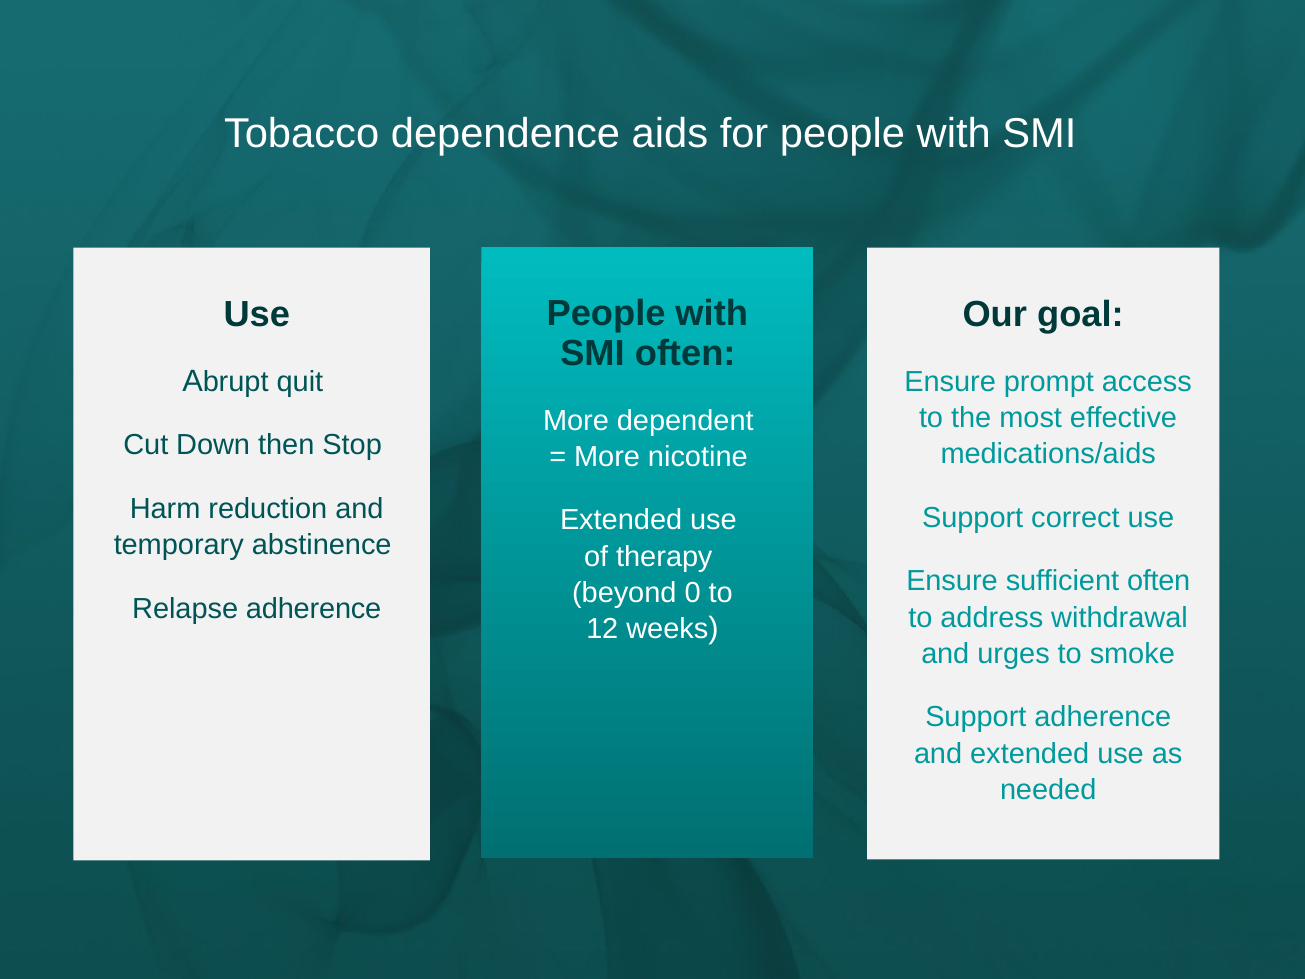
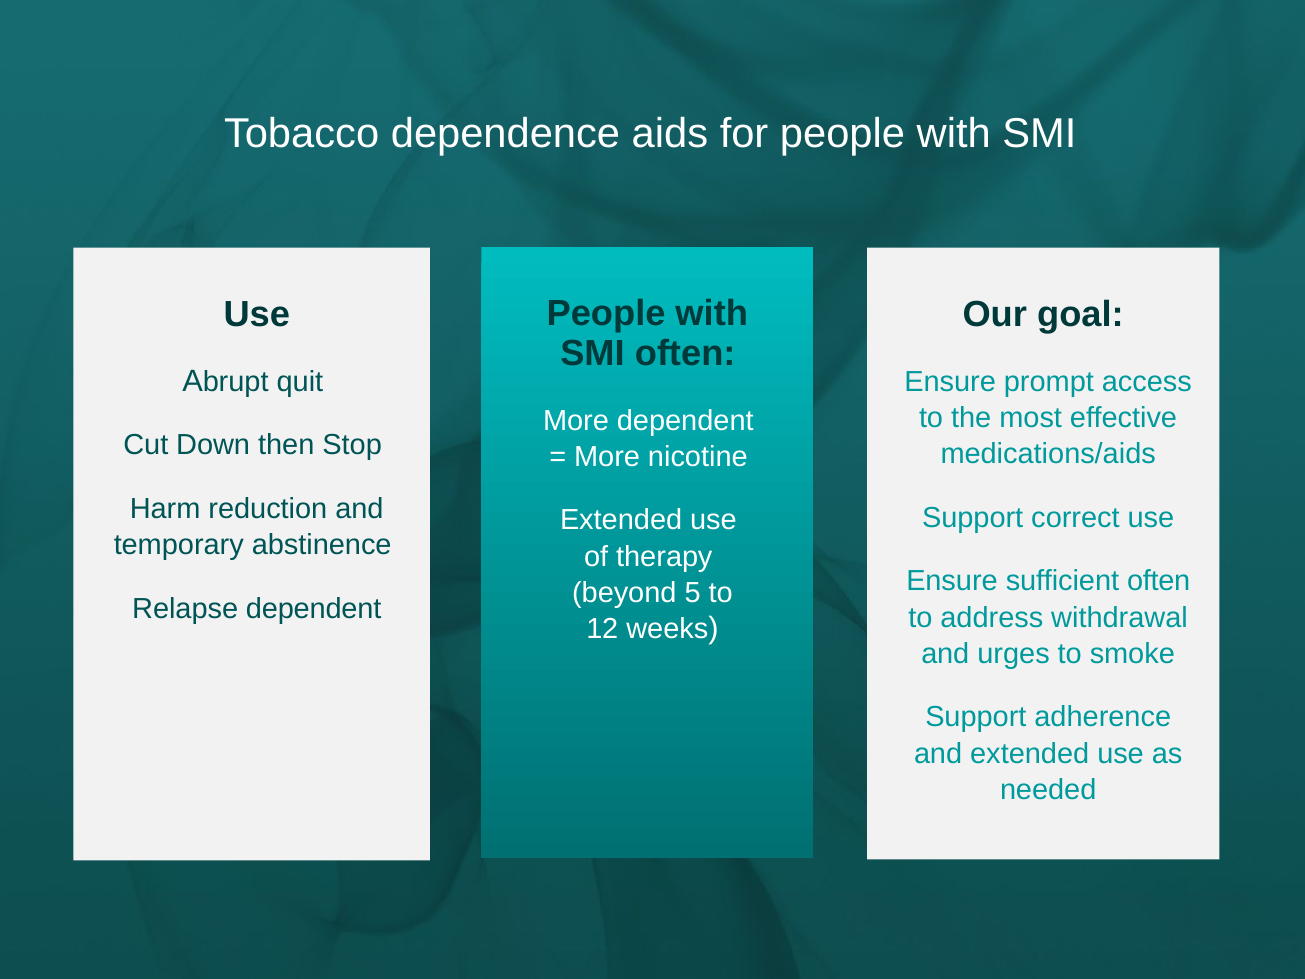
0: 0 -> 5 (693, 593)
Relapse adherence: adherence -> dependent (314, 608)
